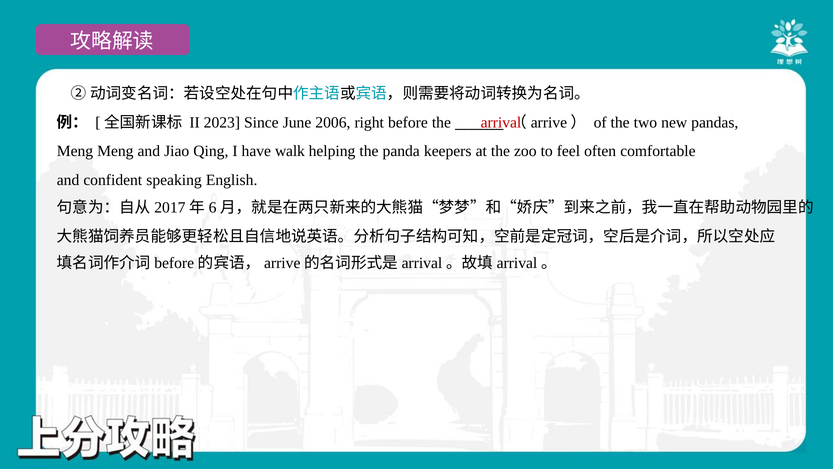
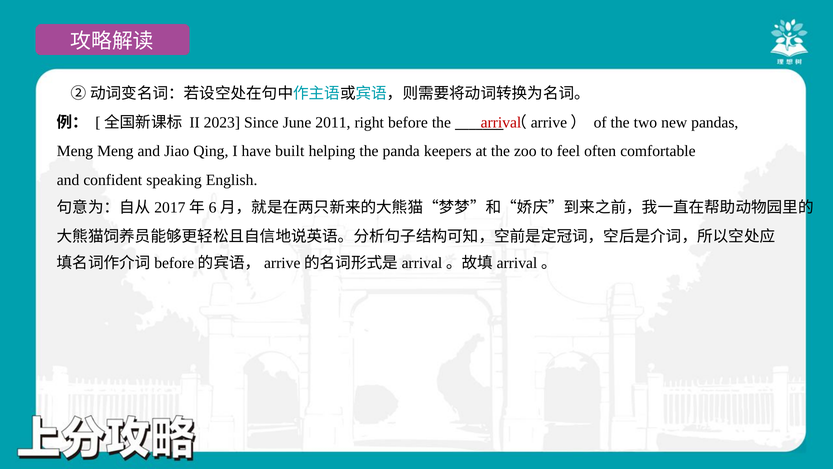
2006: 2006 -> 2011 (333, 122)
walk: walk -> built (290, 151)
